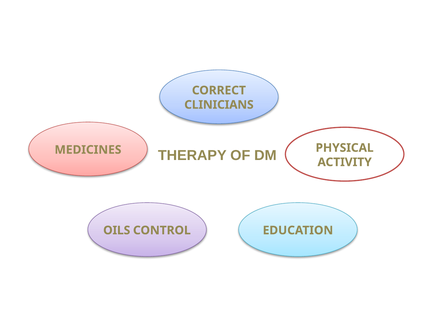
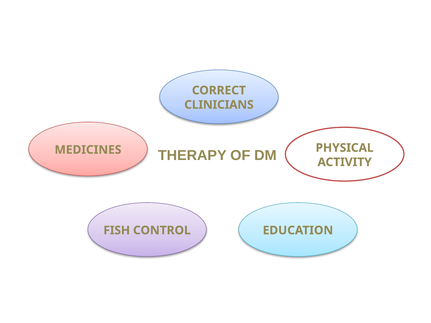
OILS: OILS -> FISH (117, 231)
